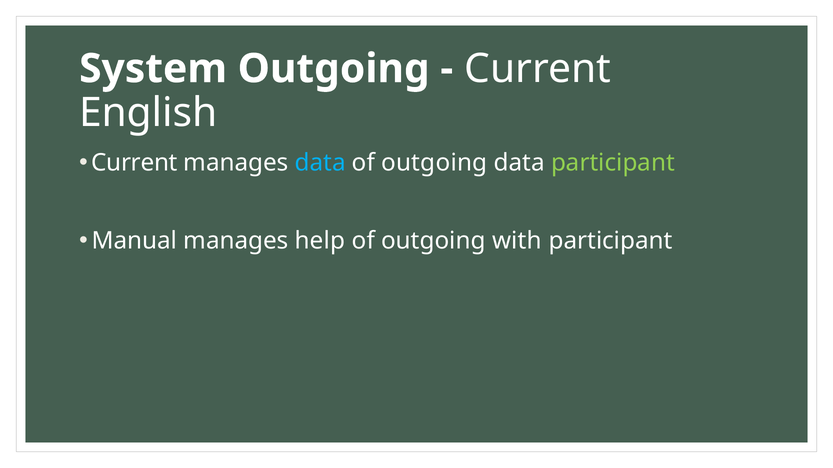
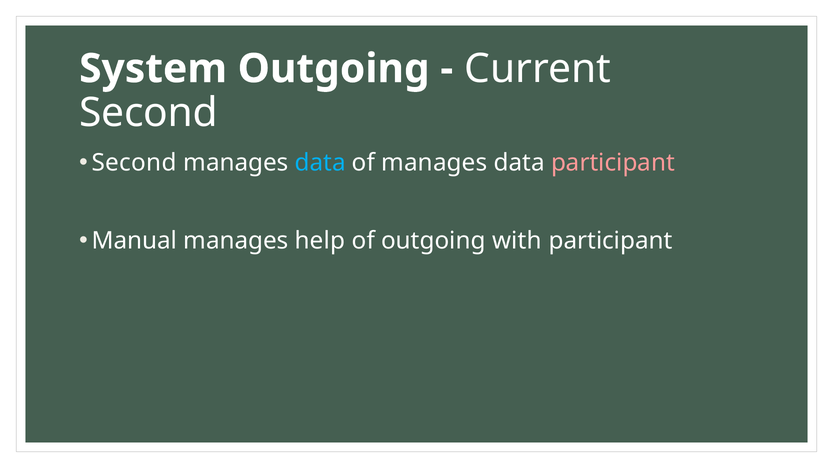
English: English -> Second (149, 113)
Current: Current -> Second (134, 163)
outgoing: outgoing -> manages (434, 163)
participant colour: light green -> pink (613, 163)
